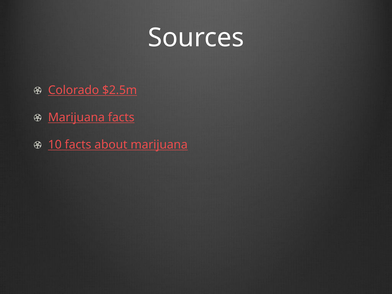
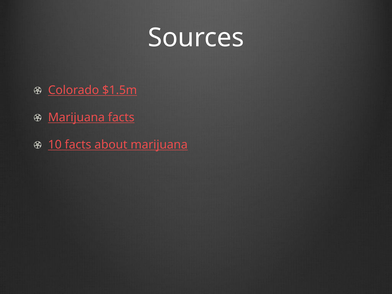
$2.5m: $2.5m -> $1.5m (120, 90)
